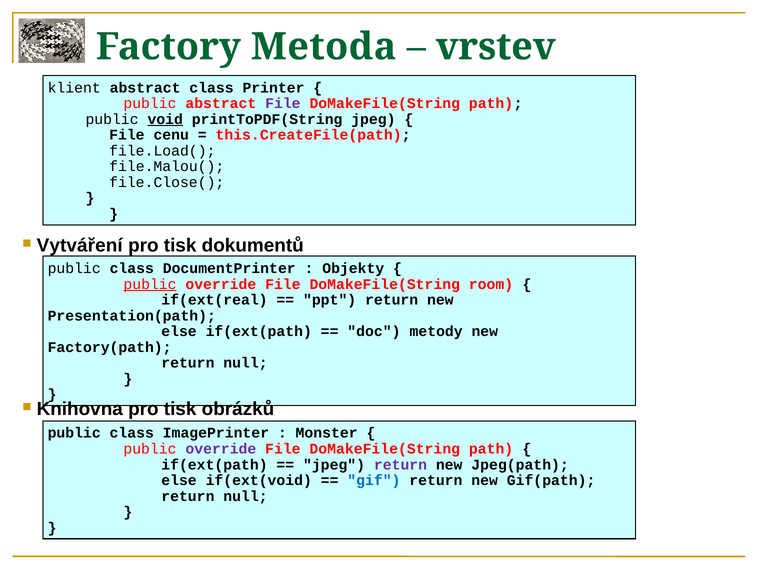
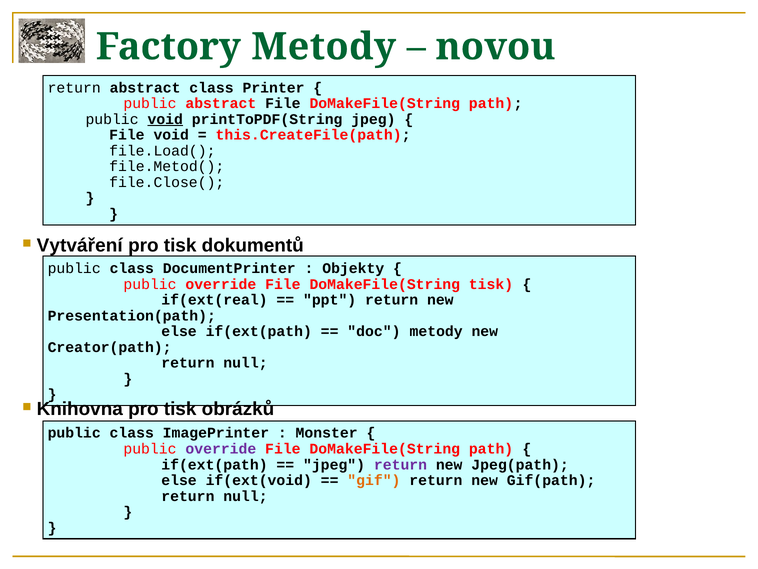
Factory Metoda: Metoda -> Metody (324, 47)
vrstev: vrstev -> novou (496, 47)
klient: klient -> return (74, 88)
File colour: purple -> black (283, 103)
File cenu: cenu -> void (171, 135)
file.Malou(: file.Malou( -> file.Metod( (167, 166)
public underline: present -> none (150, 284)
DoMakeFile(String room: room -> tisk (491, 284)
Factory(path: Factory(path -> Creator(path (110, 347)
gif colour: blue -> orange (374, 480)
